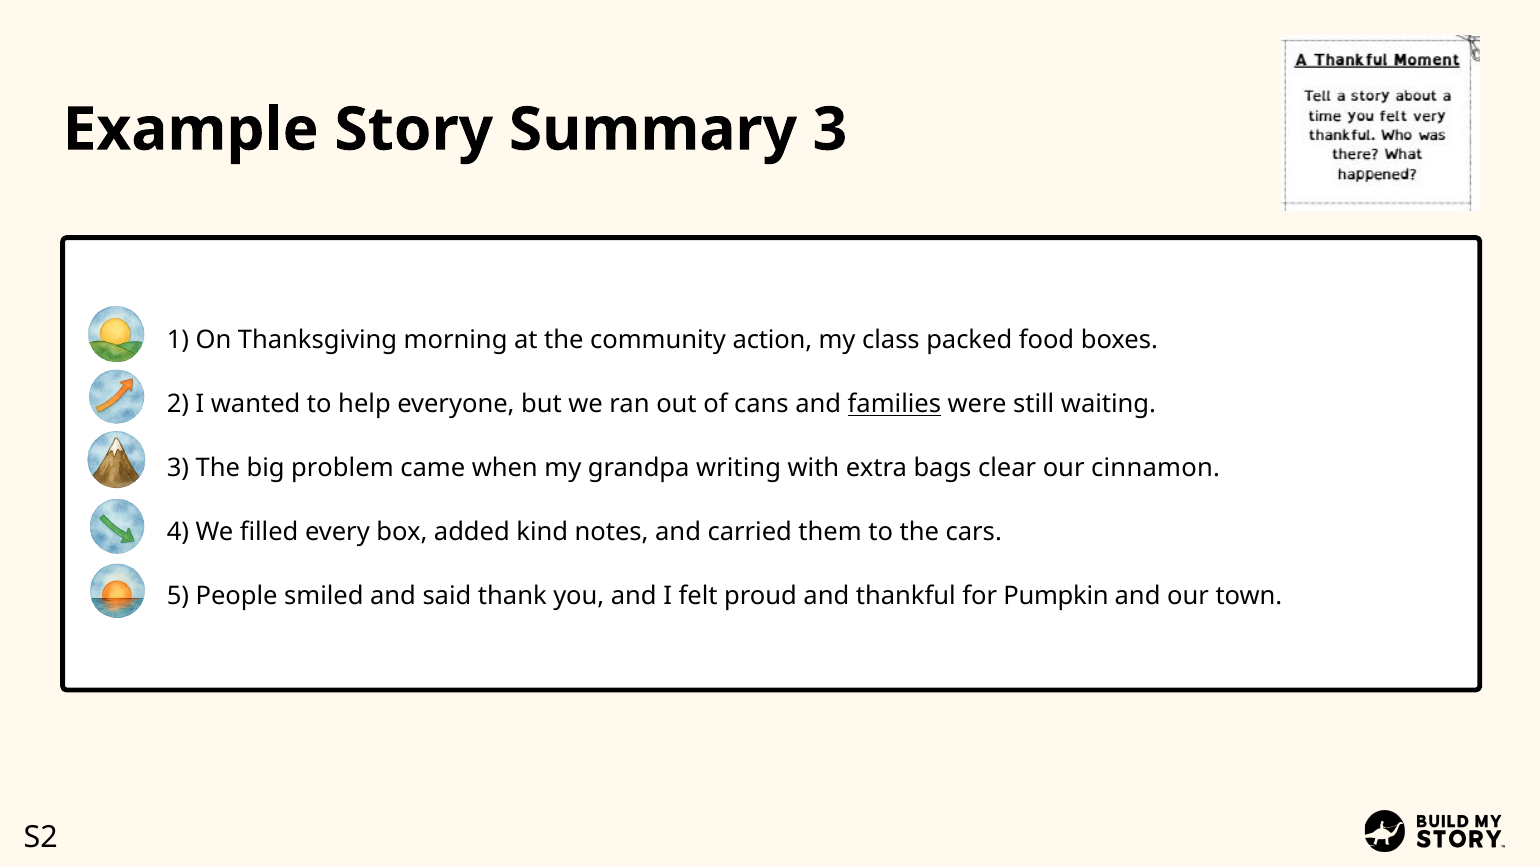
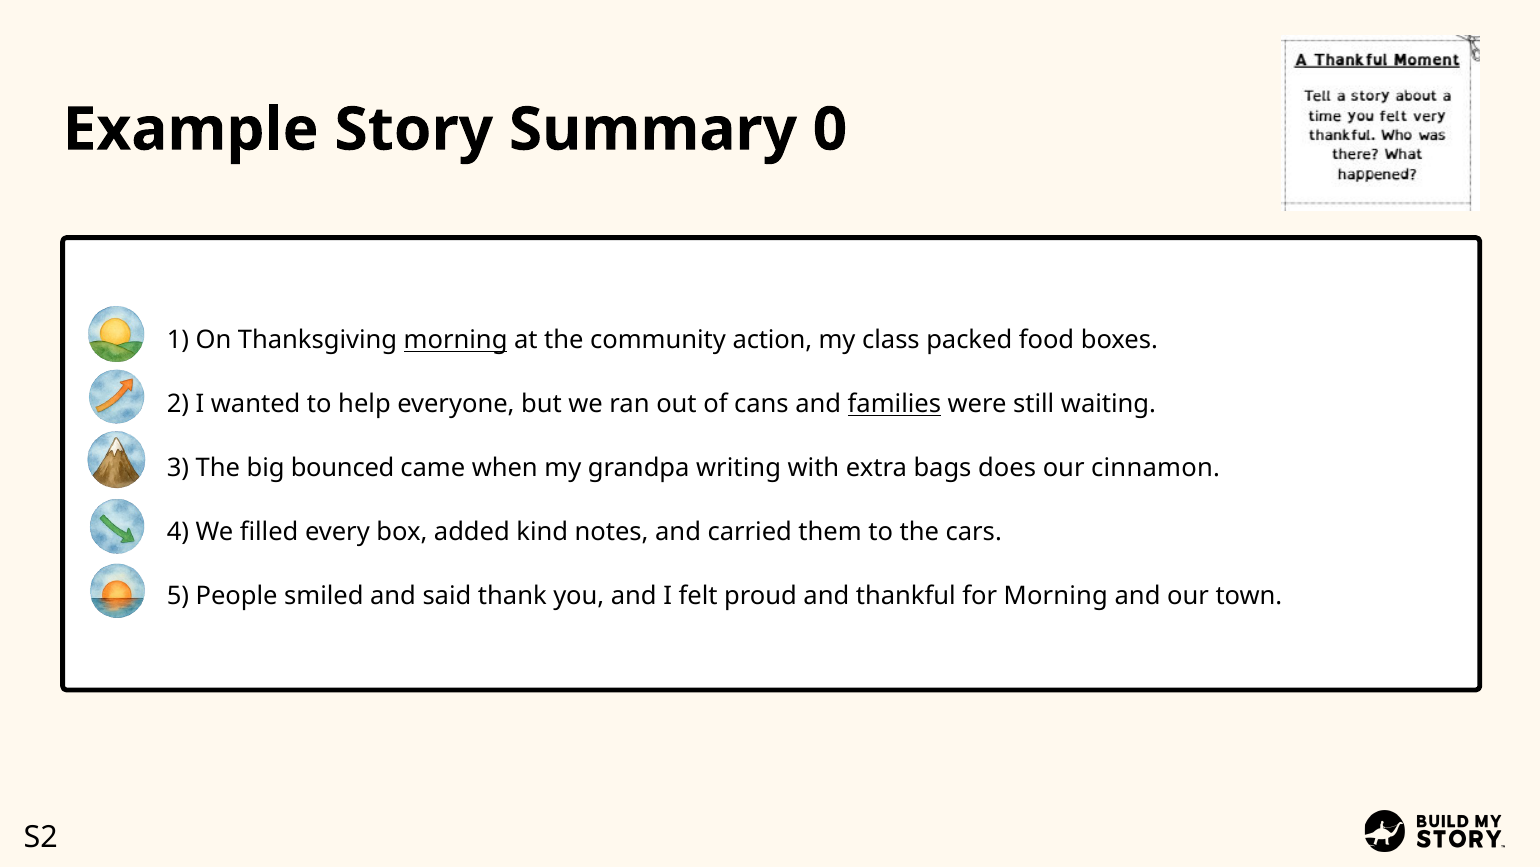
Summary 3: 3 -> 0 (830, 130)
morning underline: none -> present (456, 340)
problem: problem -> bounced (343, 468)
clear: clear -> does (1007, 468)
for Pumpkin: Pumpkin -> Morning (1056, 596)
